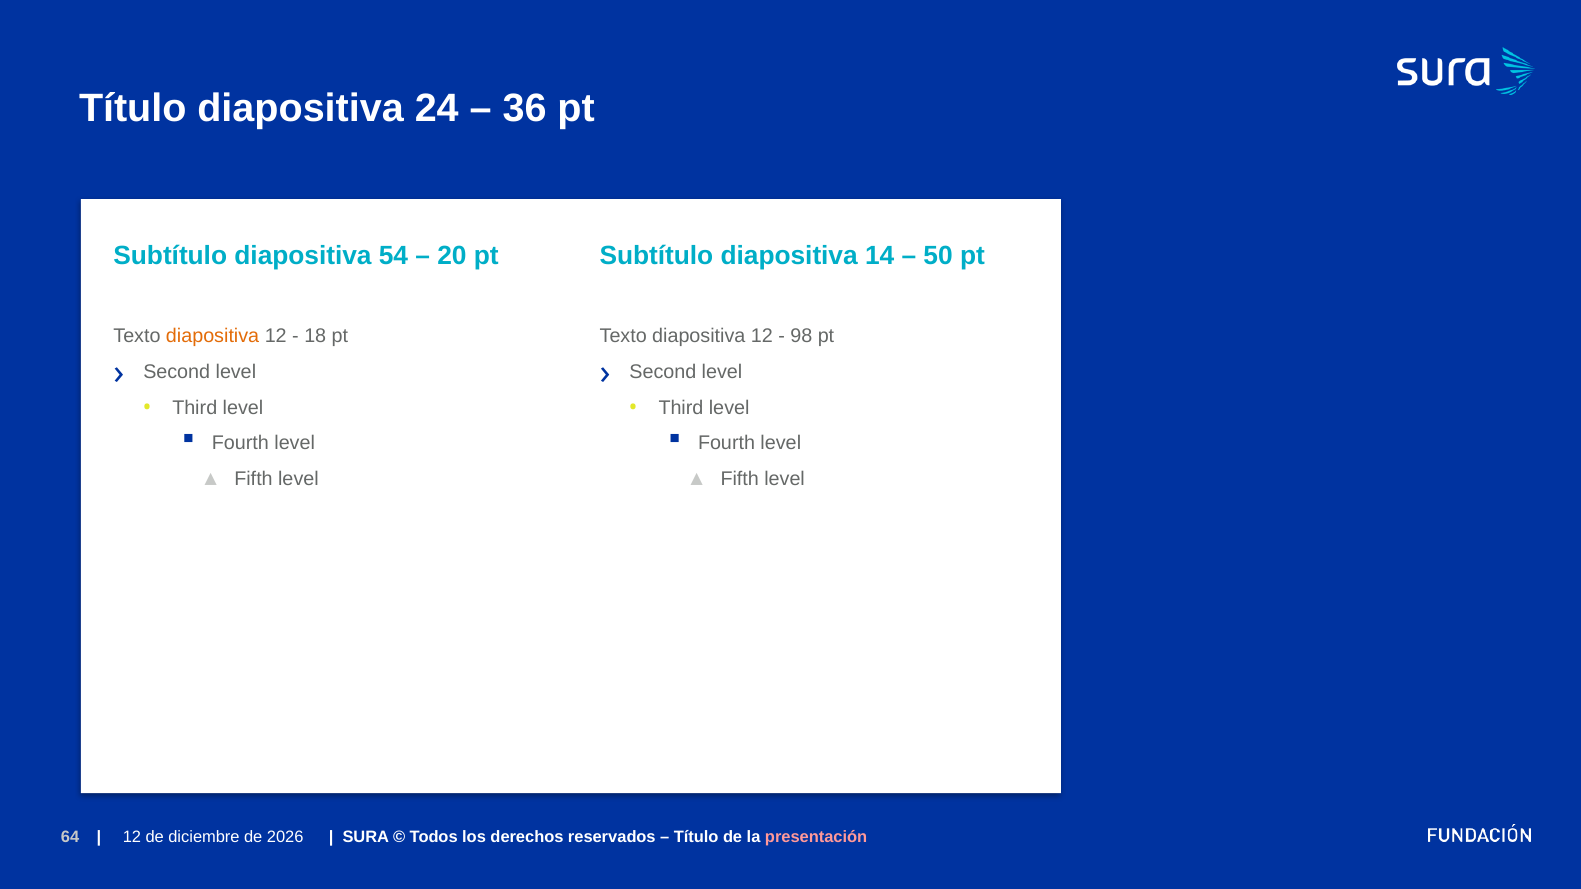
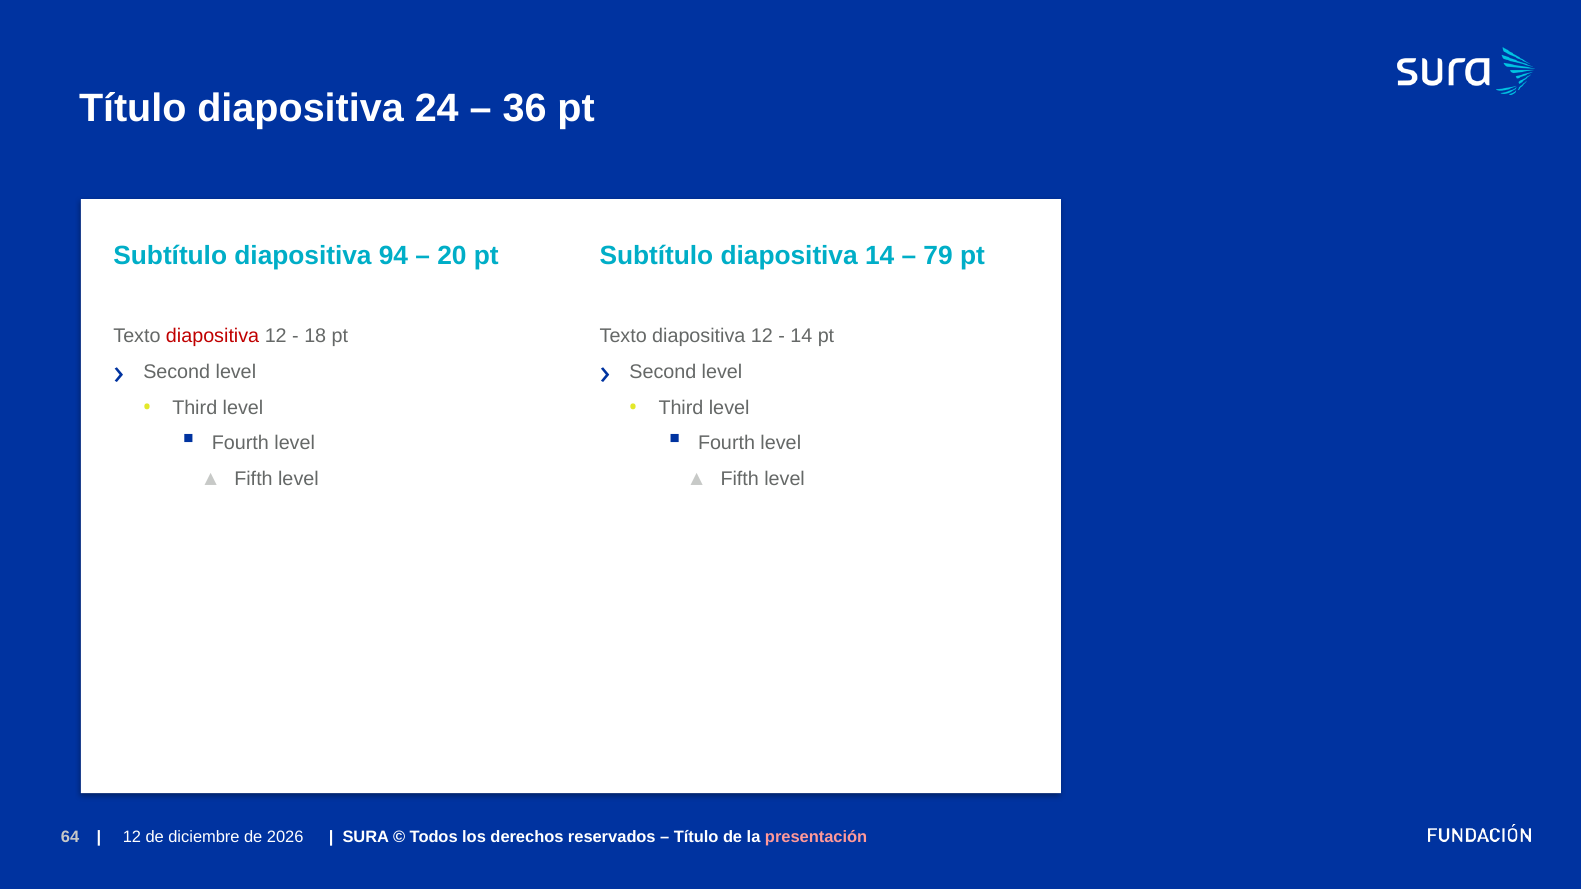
54: 54 -> 94 (393, 256)
50: 50 -> 79 (938, 256)
diapositiva colour: orange -> red (213, 336)
98: 98 -> 14 (801, 336)
